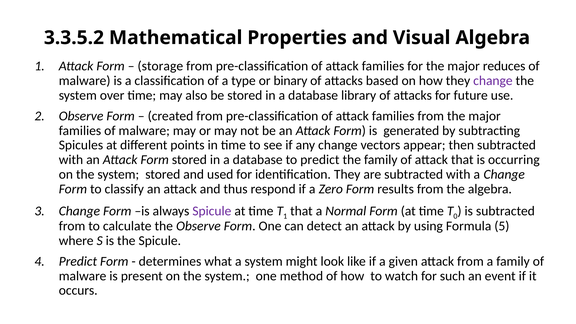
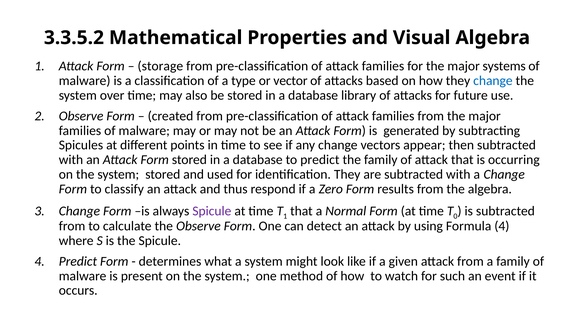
reduces: reduces -> systems (504, 66)
binary: binary -> vector (290, 81)
change colour: purple -> blue (493, 81)
Formula 5: 5 -> 4 (502, 226)
